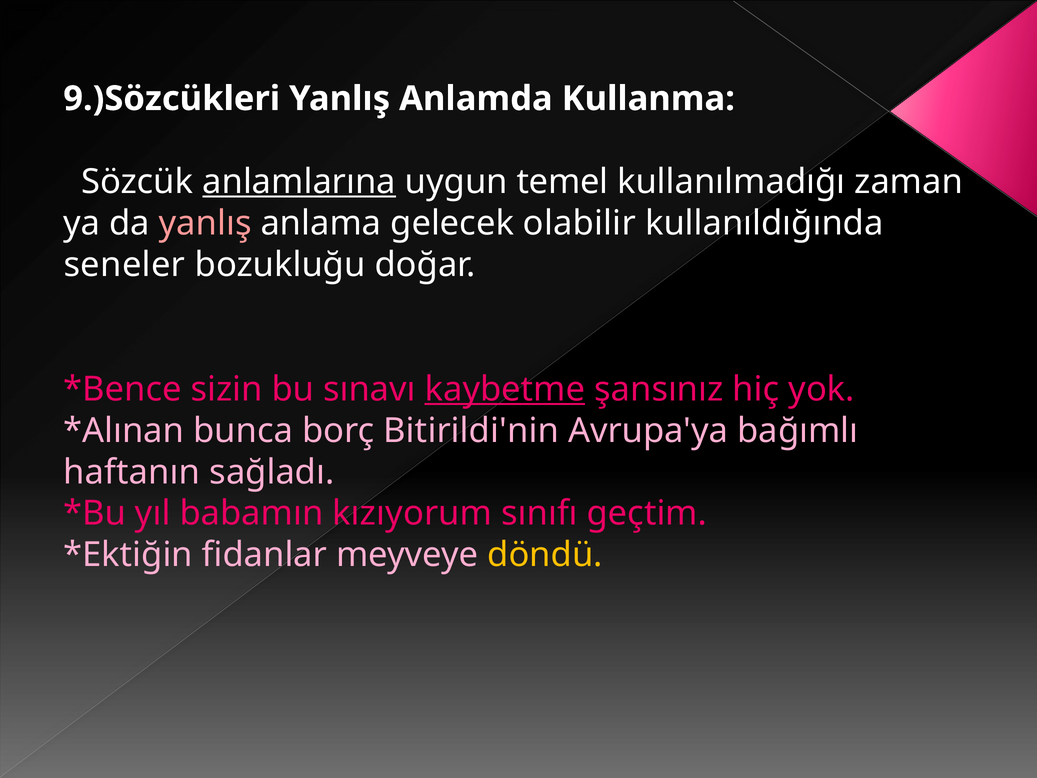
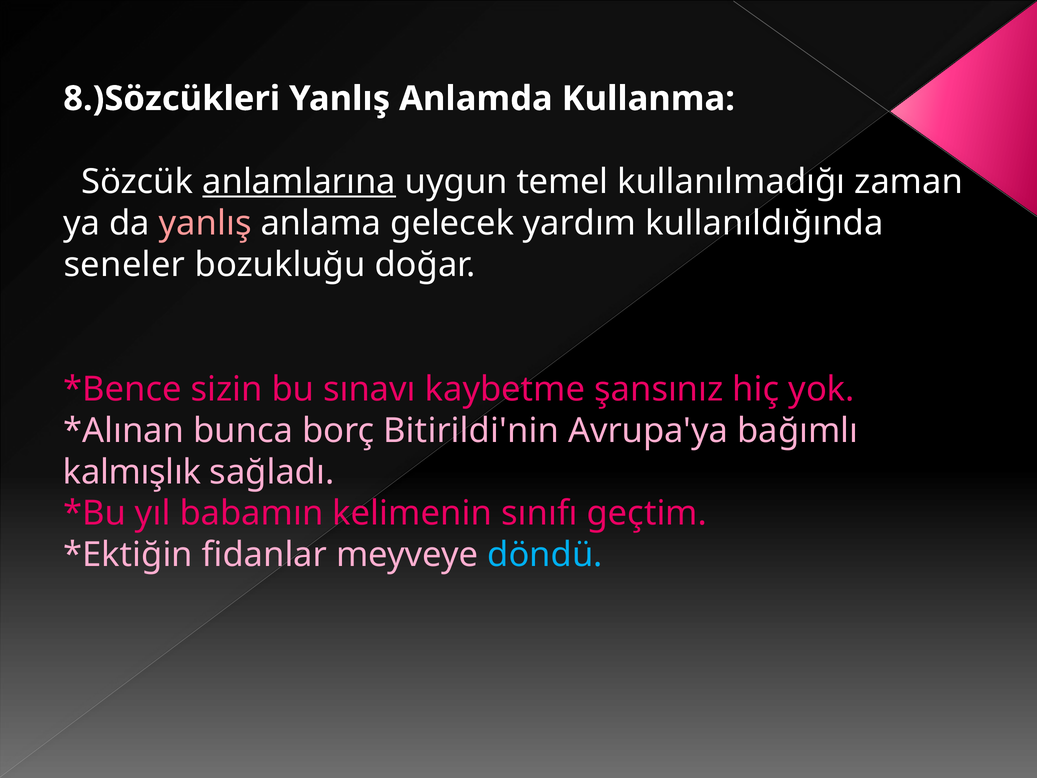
9.)Sözcükleri: 9.)Sözcükleri -> 8.)Sözcükleri (172, 99)
olabilir: olabilir -> yardım (580, 223)
kaybetme underline: present -> none (505, 389)
haftanın: haftanın -> kalmışlık (132, 472)
kızıyorum: kızıyorum -> kelimenin (412, 513)
döndü colour: yellow -> light blue (545, 555)
